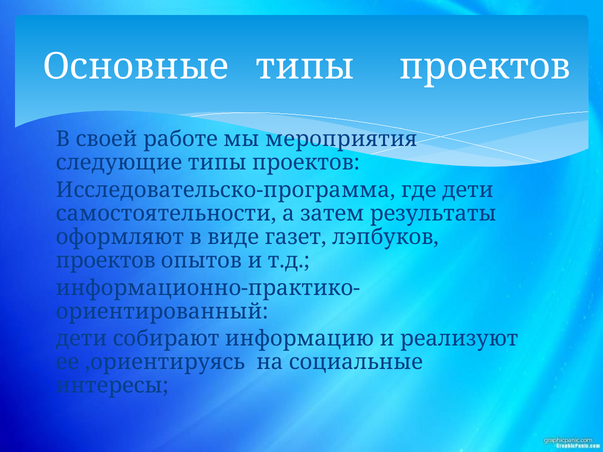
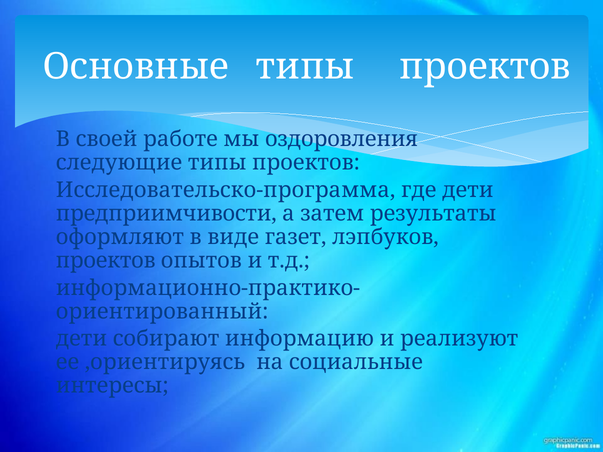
мероприятия: мероприятия -> оздоровления (341, 139)
самостоятельности: самостоятельности -> предприимчивости (166, 214)
